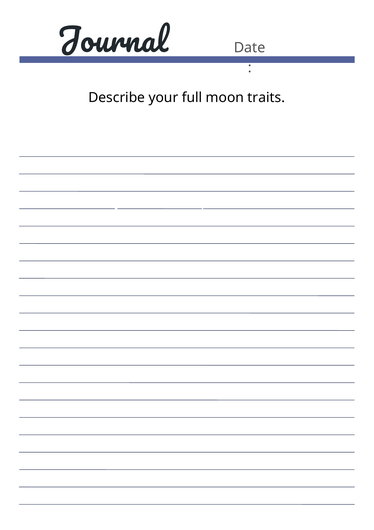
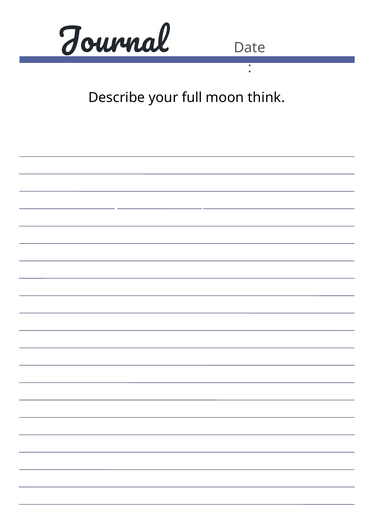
traits: traits -> think (266, 97)
